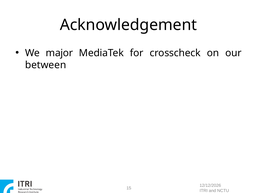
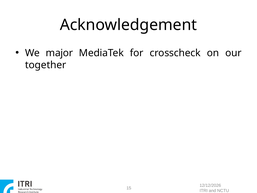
between: between -> together (46, 65)
